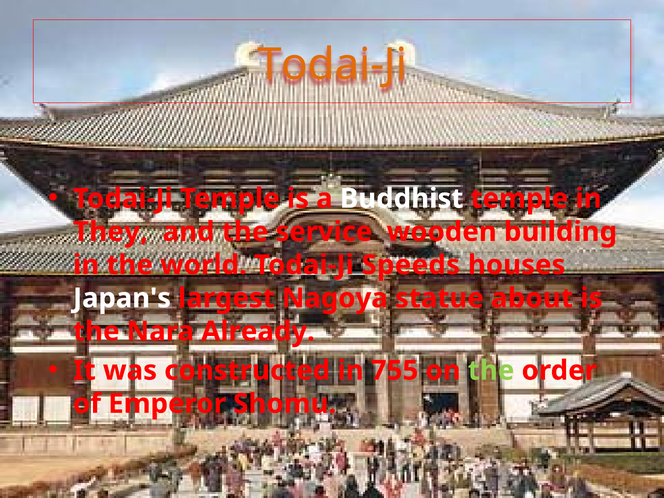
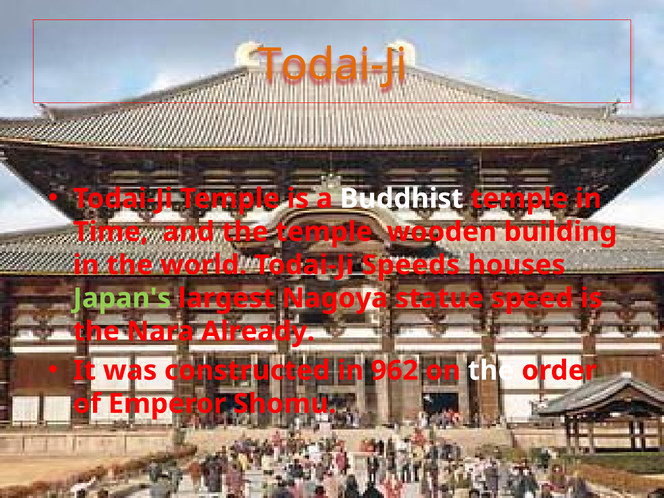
They: They -> Time (111, 232)
the service: service -> temple (324, 232)
Japan's colour: white -> light green (122, 298)
about: about -> speed (532, 298)
755: 755 -> 962 (395, 371)
the colour: light green -> white (491, 371)
